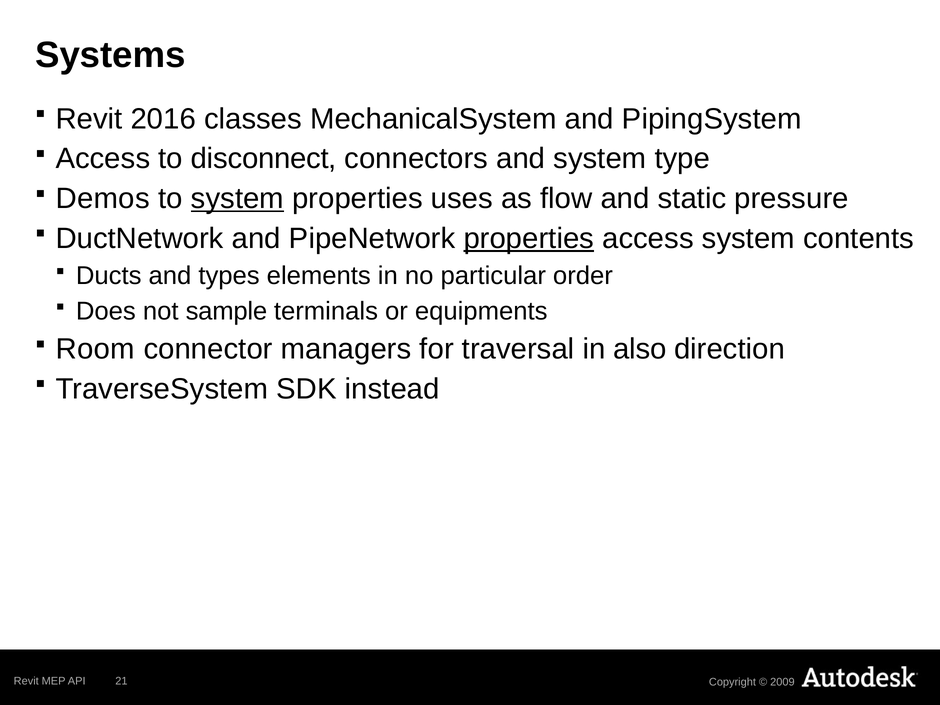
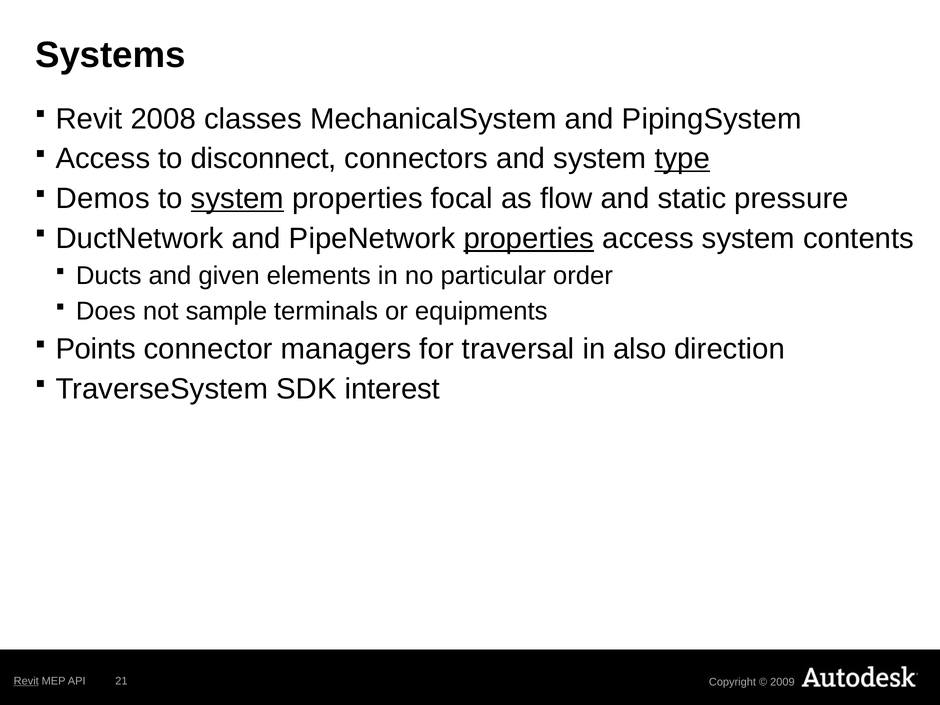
2016: 2016 -> 2008 (163, 119)
type underline: none -> present (682, 159)
uses: uses -> focal (462, 199)
types: types -> given (229, 276)
Room: Room -> Points (96, 349)
instead: instead -> interest (392, 389)
Revit underline: none -> present (26, 681)
